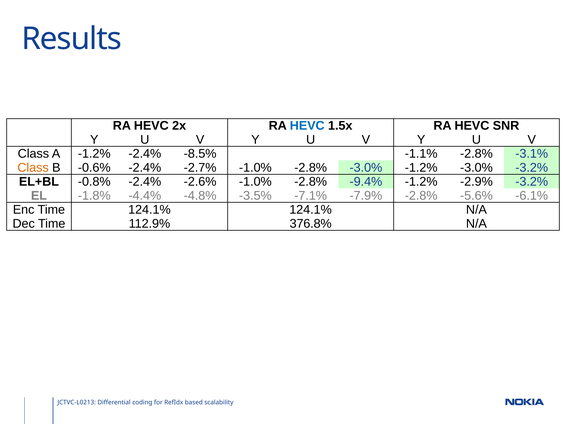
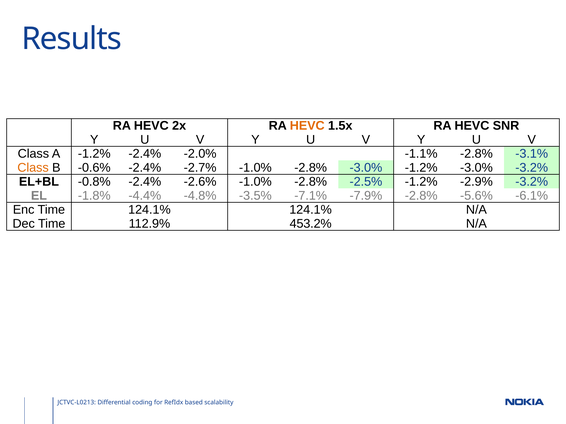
HEVC colour: blue -> orange (307, 126)
-8.5%: -8.5% -> -2.0% (200, 154)
-9.4%: -9.4% -> -2.5% (366, 182)
376.8%: 376.8% -> 453.2% (311, 224)
